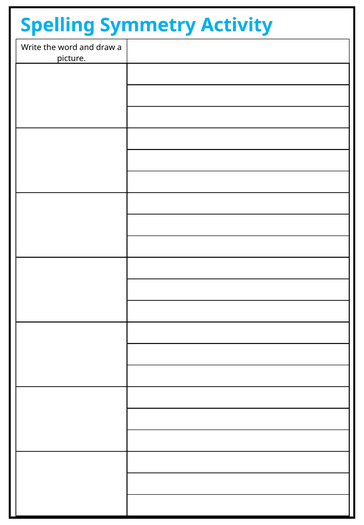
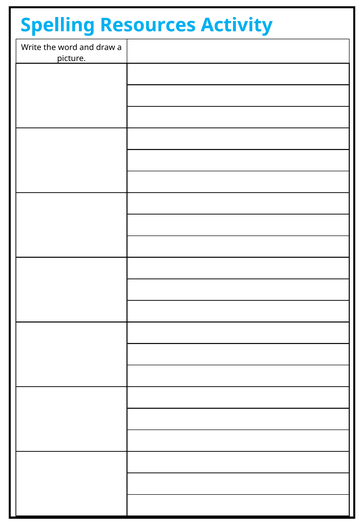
Symmetry: Symmetry -> Resources (148, 25)
